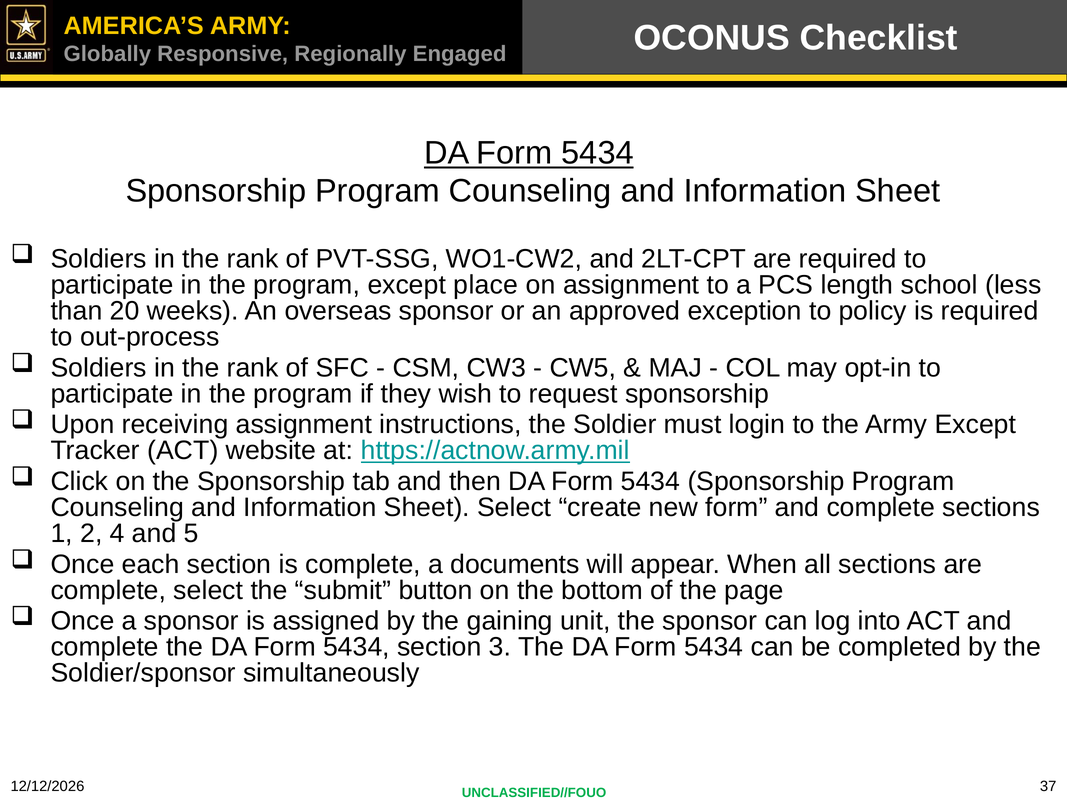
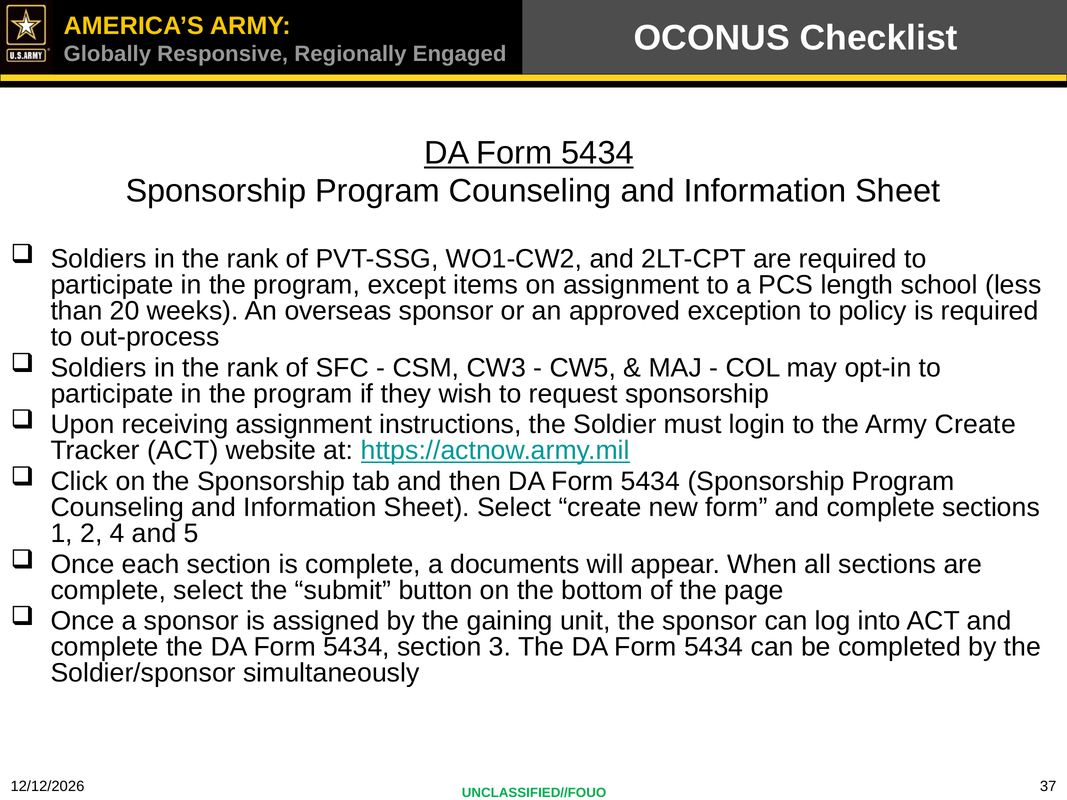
place: place -> items (486, 285)
Army Except: Except -> Create (975, 425)
